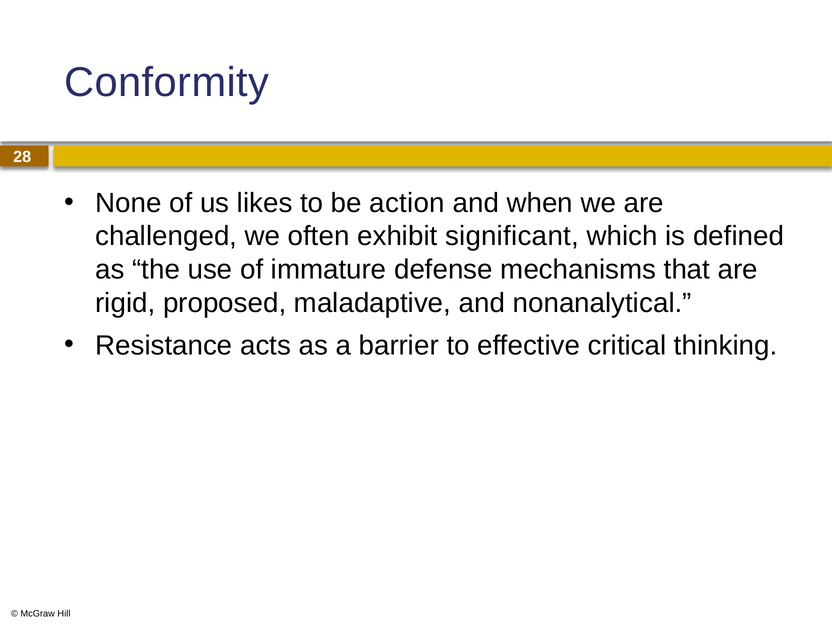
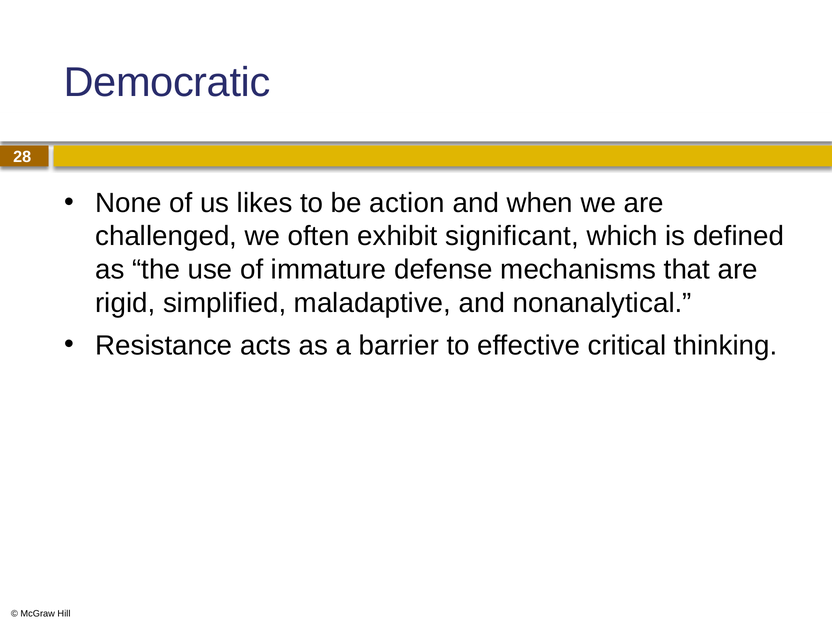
Conformity: Conformity -> Democratic (167, 83)
proposed: proposed -> simplified (225, 303)
